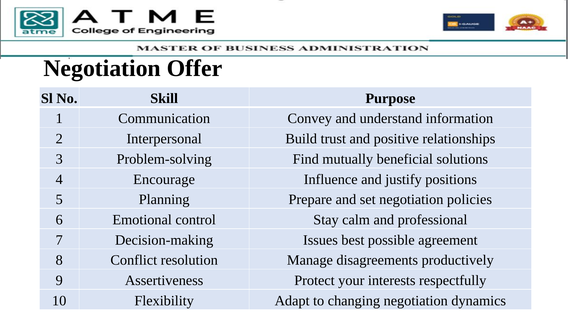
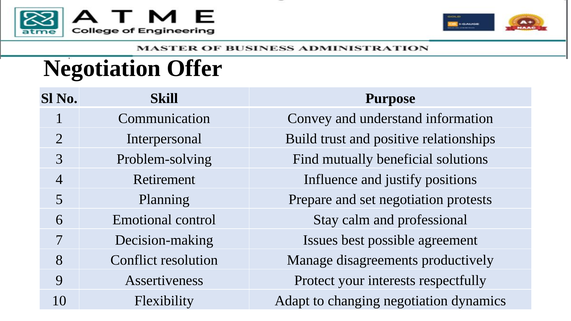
Encourage: Encourage -> Retirement (164, 179)
policies: policies -> protests (470, 200)
